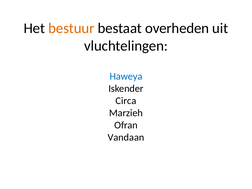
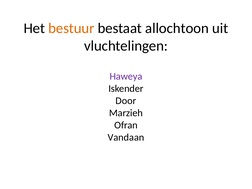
overheden: overheden -> allochtoon (177, 28)
Haweya colour: blue -> purple (126, 76)
Circa: Circa -> Door (126, 101)
